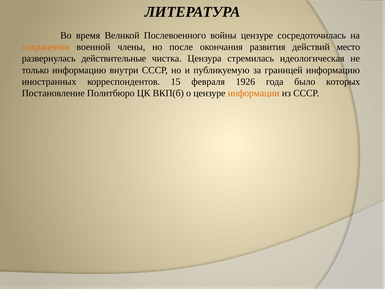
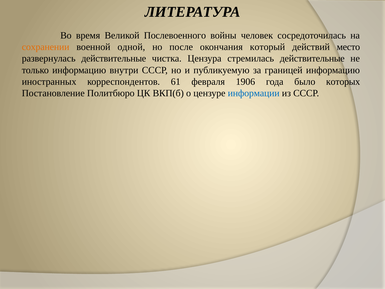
войны цензуре: цензуре -> человек (257, 35)
члены: члены -> одной (131, 47)
развития: развития -> который (267, 47)
стремилась идеологическая: идеологическая -> действительные (312, 58)
15: 15 -> 61 (176, 82)
1926: 1926 -> 1906 (245, 82)
информации colour: orange -> blue (254, 93)
